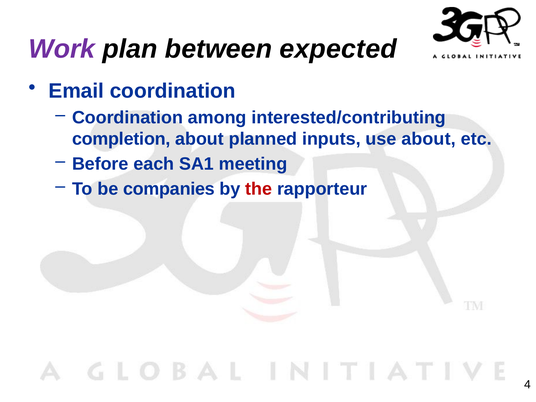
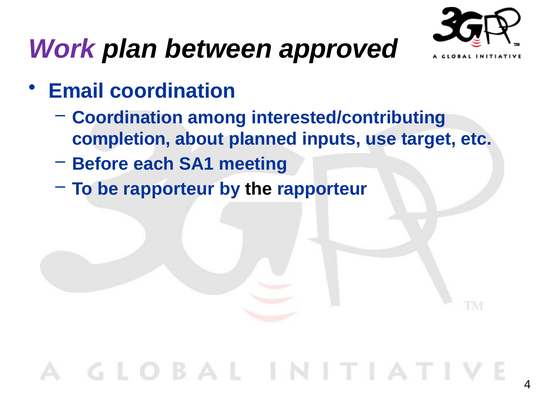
expected: expected -> approved (338, 49)
use about: about -> target (429, 139)
be companies: companies -> rapporteur (169, 189)
the colour: red -> black (259, 189)
